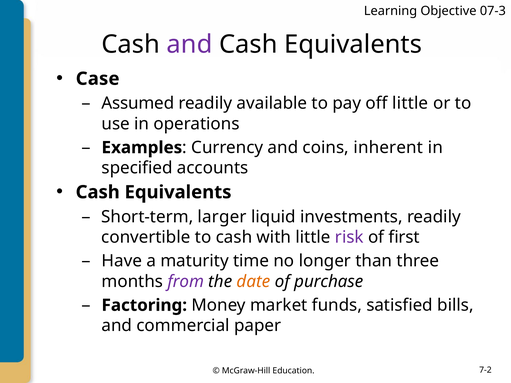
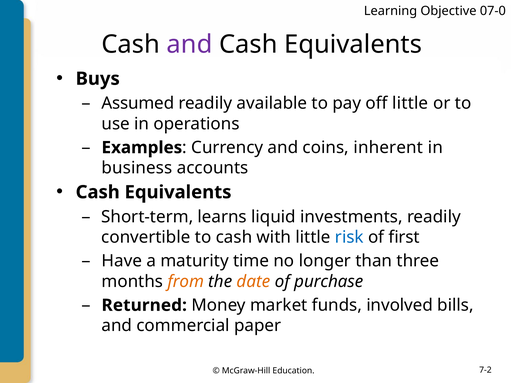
07-3: 07-3 -> 07-0 (493, 11)
Case: Case -> Buys (98, 79)
specified: specified -> business (137, 168)
larger: larger -> learns (222, 217)
risk colour: purple -> blue (349, 237)
from colour: purple -> orange (186, 282)
Factoring: Factoring -> Returned (144, 305)
satisfied: satisfied -> involved (400, 305)
